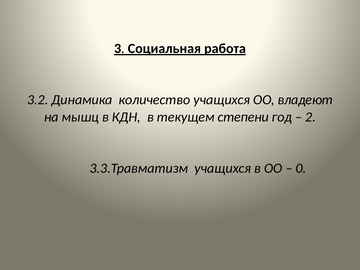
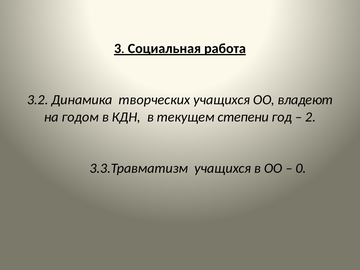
количество: количество -> творческих (154, 100)
мышц: мышц -> годом (80, 117)
